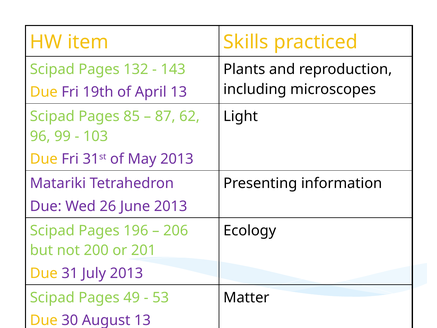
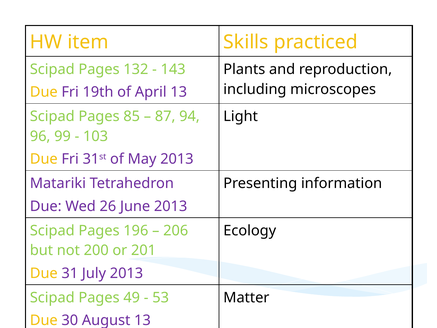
62: 62 -> 94 (189, 116)
